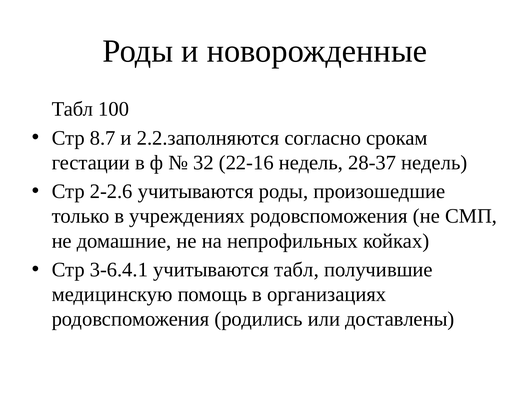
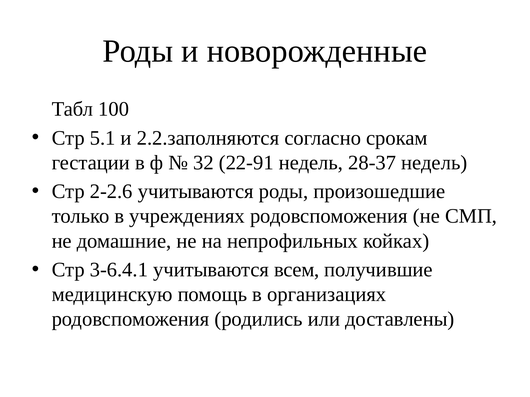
8.7: 8.7 -> 5.1 (103, 138)
22-16: 22-16 -> 22-91 (246, 163)
учитываются табл: табл -> всем (297, 270)
